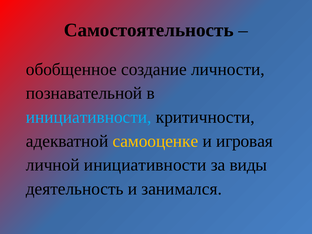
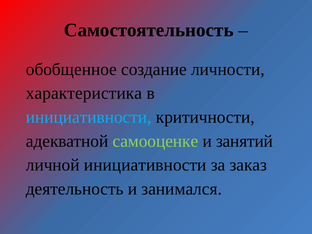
познавательной: познавательной -> характеристика (84, 93)
самооценке colour: yellow -> light green (155, 141)
игровая: игровая -> занятий (244, 141)
виды: виды -> заказ (248, 165)
